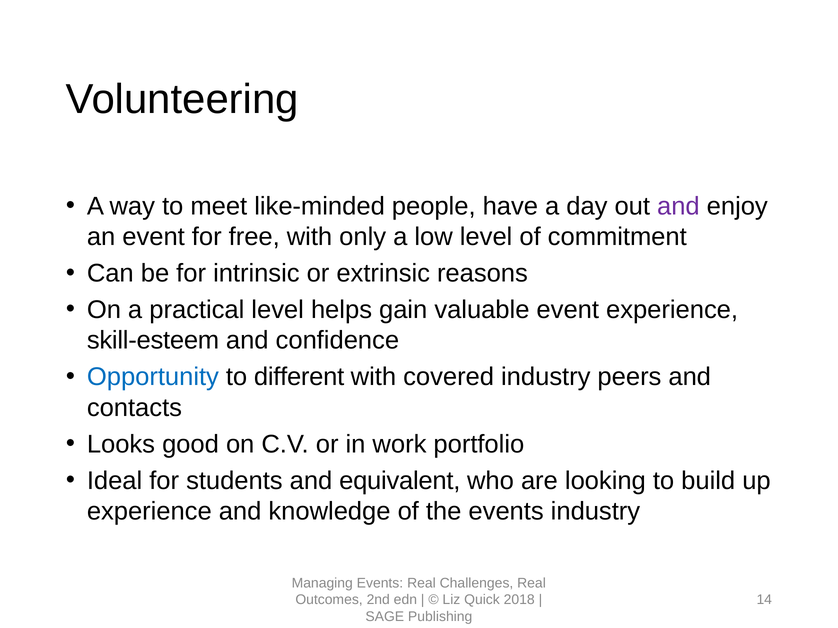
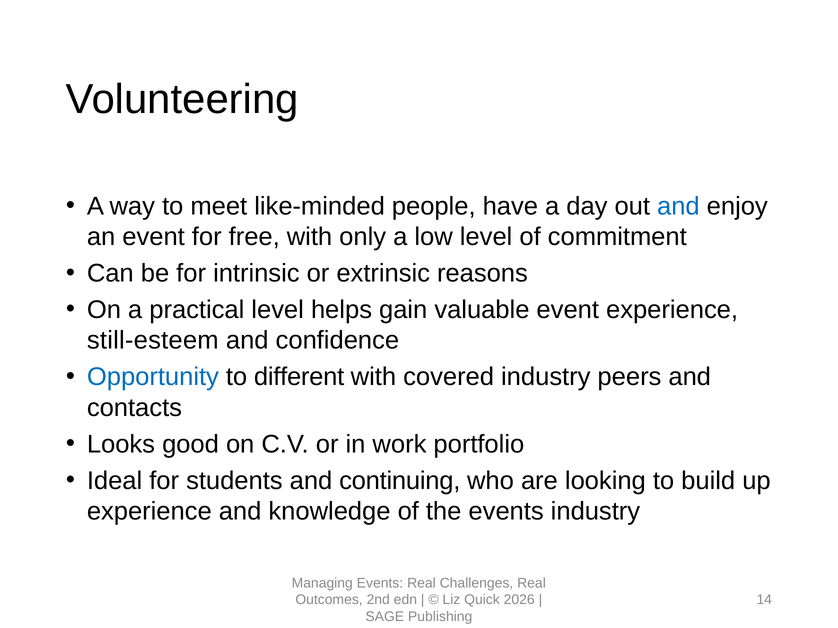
and colour: purple -> blue (678, 206)
skill-esteem: skill-esteem -> still-esteem (153, 341)
equivalent: equivalent -> continuing (400, 481)
2018: 2018 -> 2026 (519, 600)
